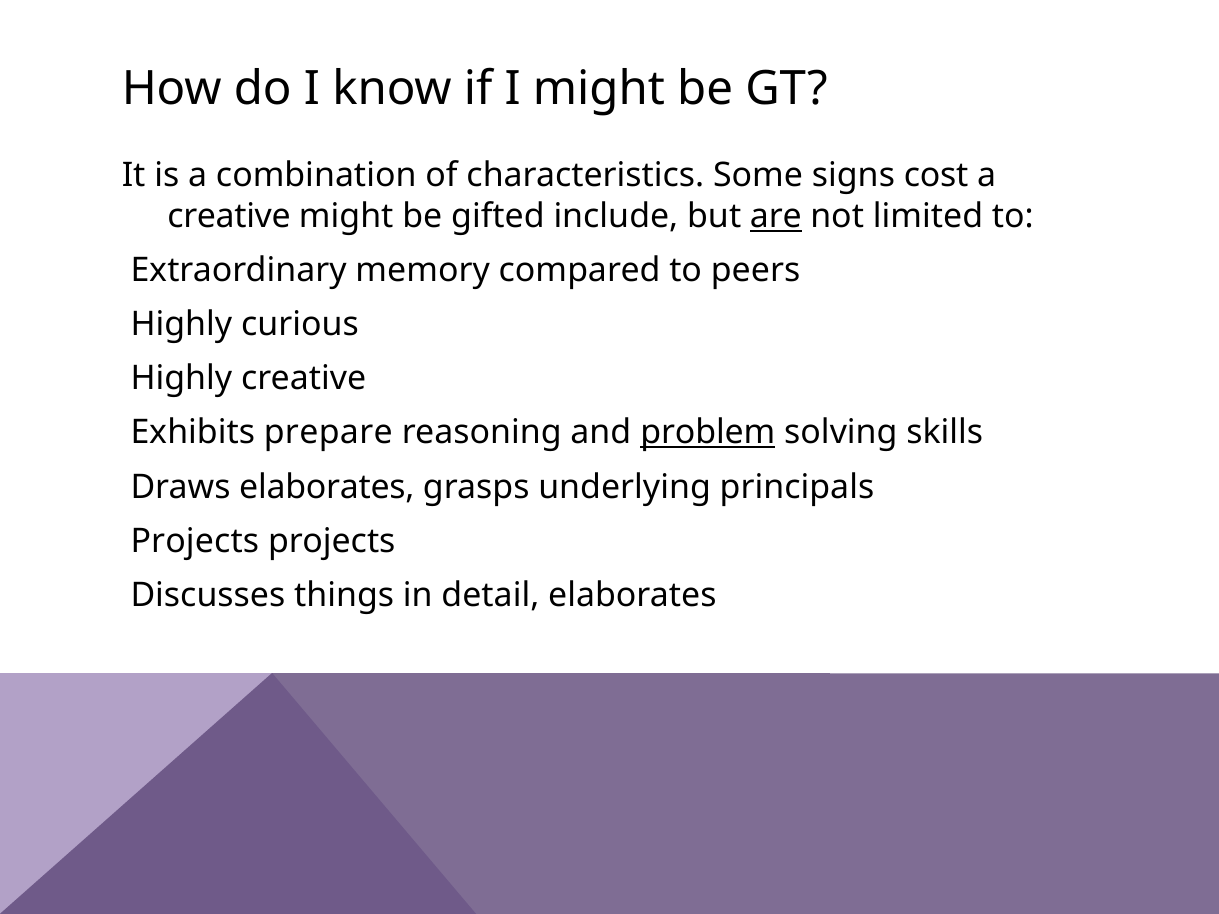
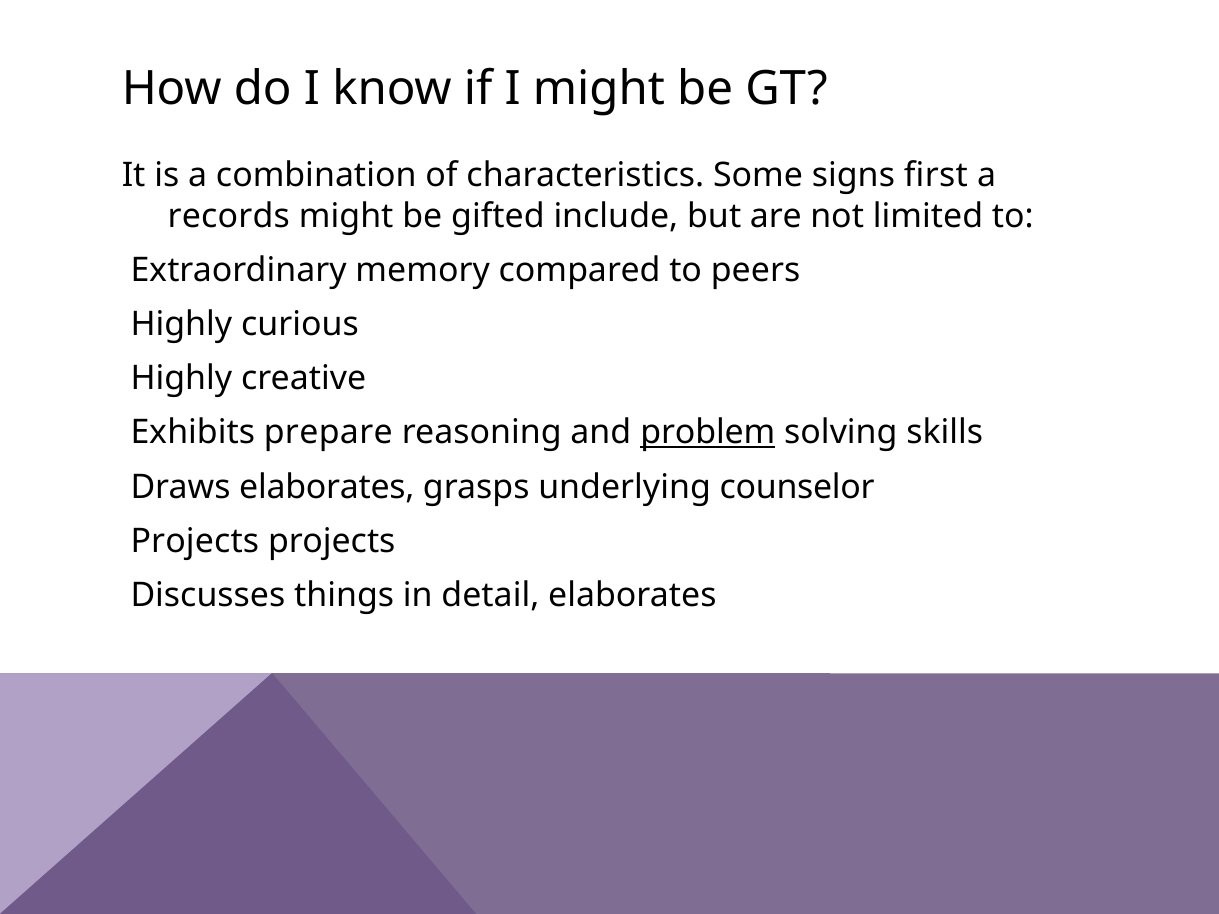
cost: cost -> first (936, 175)
creative: creative -> records (229, 216)
are underline: present -> none (776, 216)
principals: principals -> counselor (797, 487)
